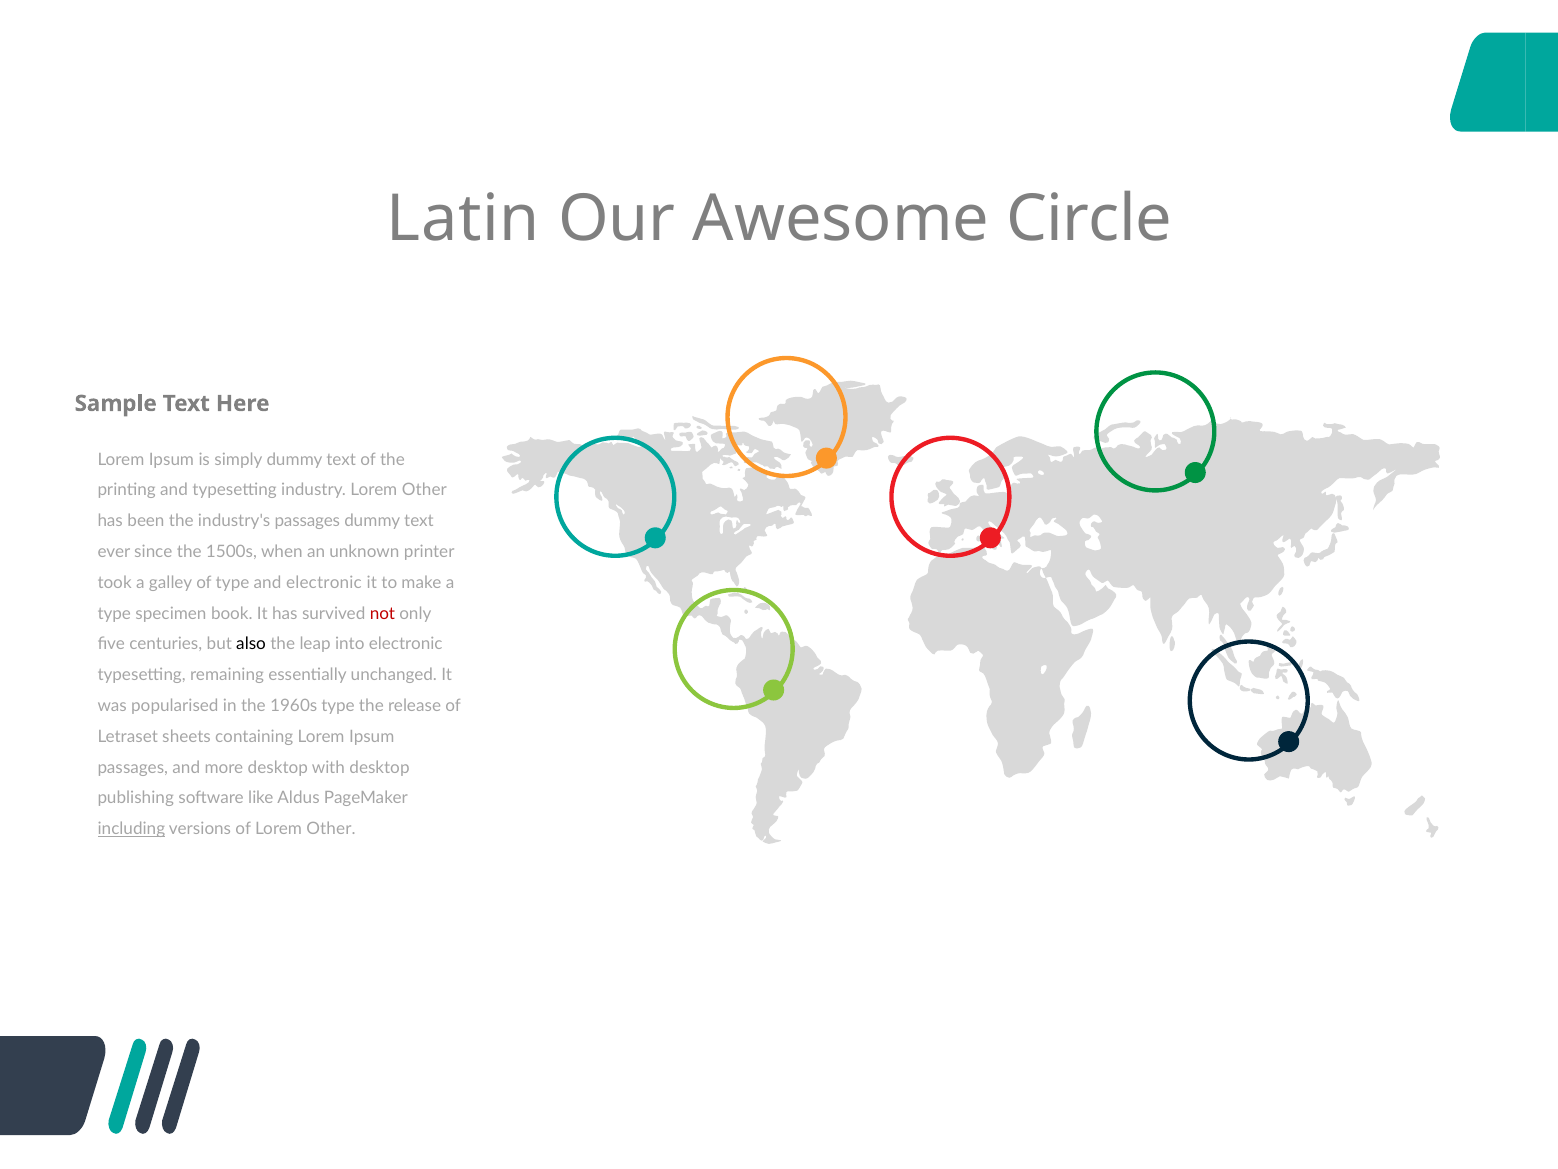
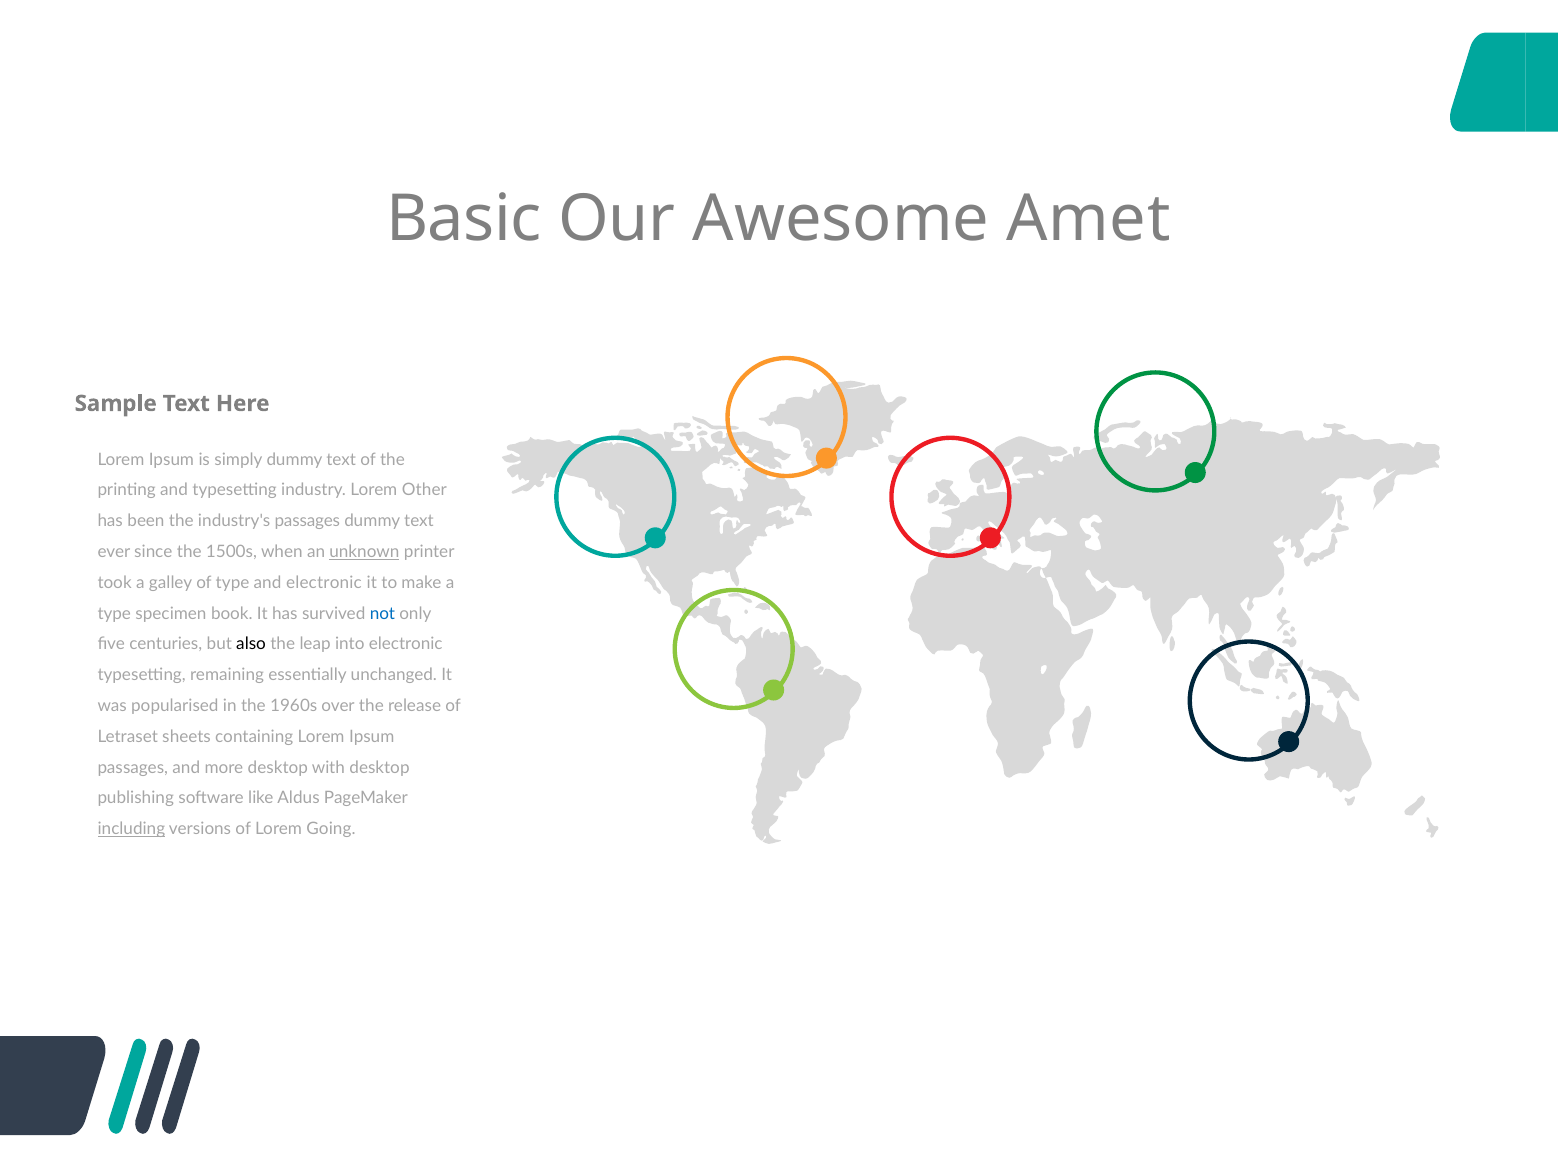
Latin: Latin -> Basic (464, 219)
Circle: Circle -> Amet (1088, 219)
unknown underline: none -> present (364, 552)
not colour: red -> blue (382, 613)
1960s type: type -> over (338, 706)
of Lorem Other: Other -> Going (331, 829)
